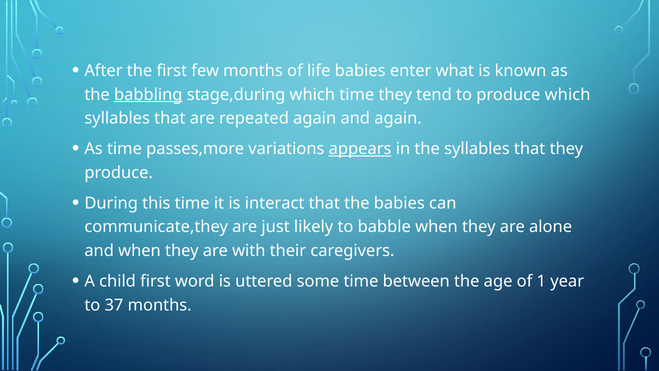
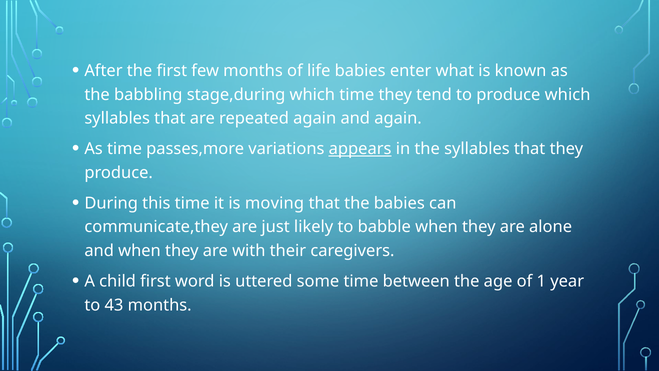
babbling underline: present -> none (148, 94)
interact: interact -> moving (274, 203)
37: 37 -> 43 (114, 305)
